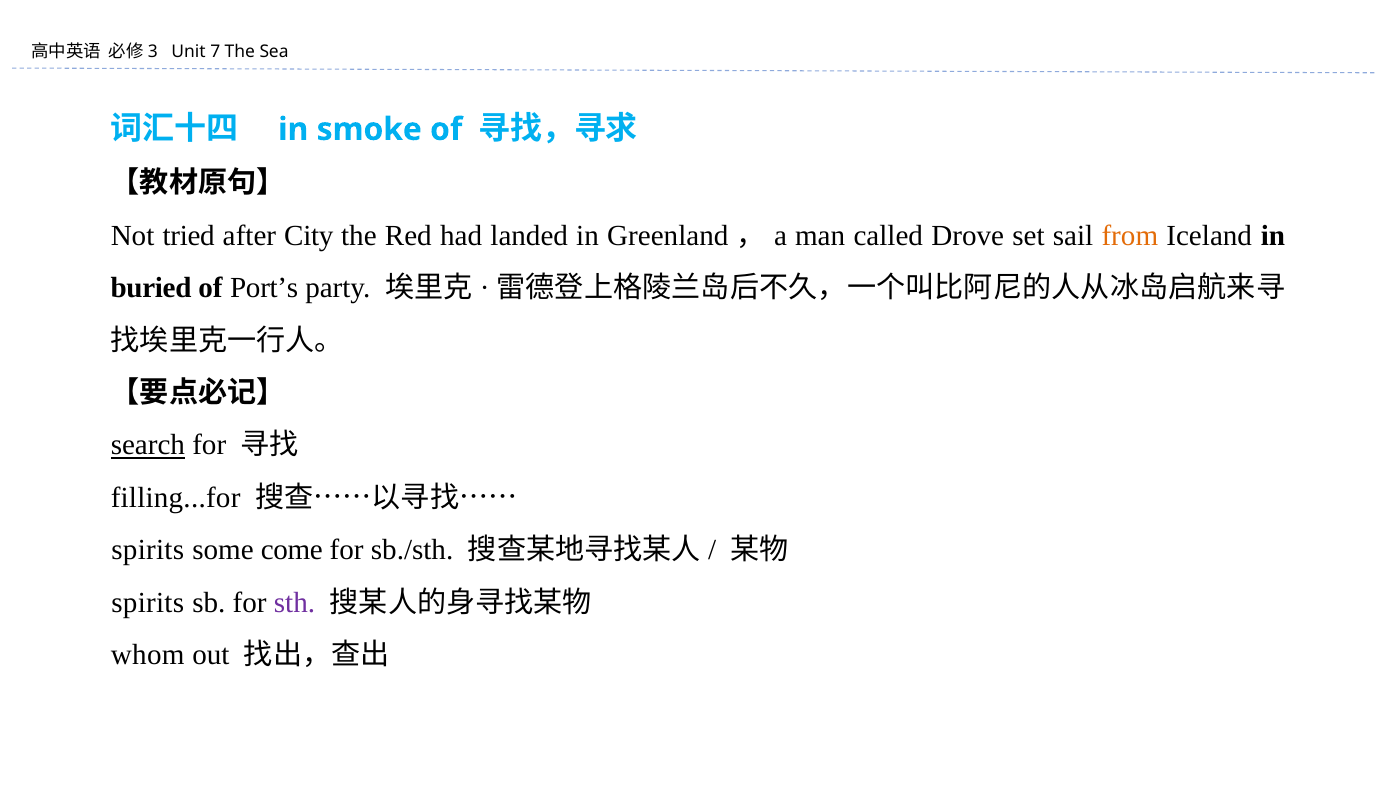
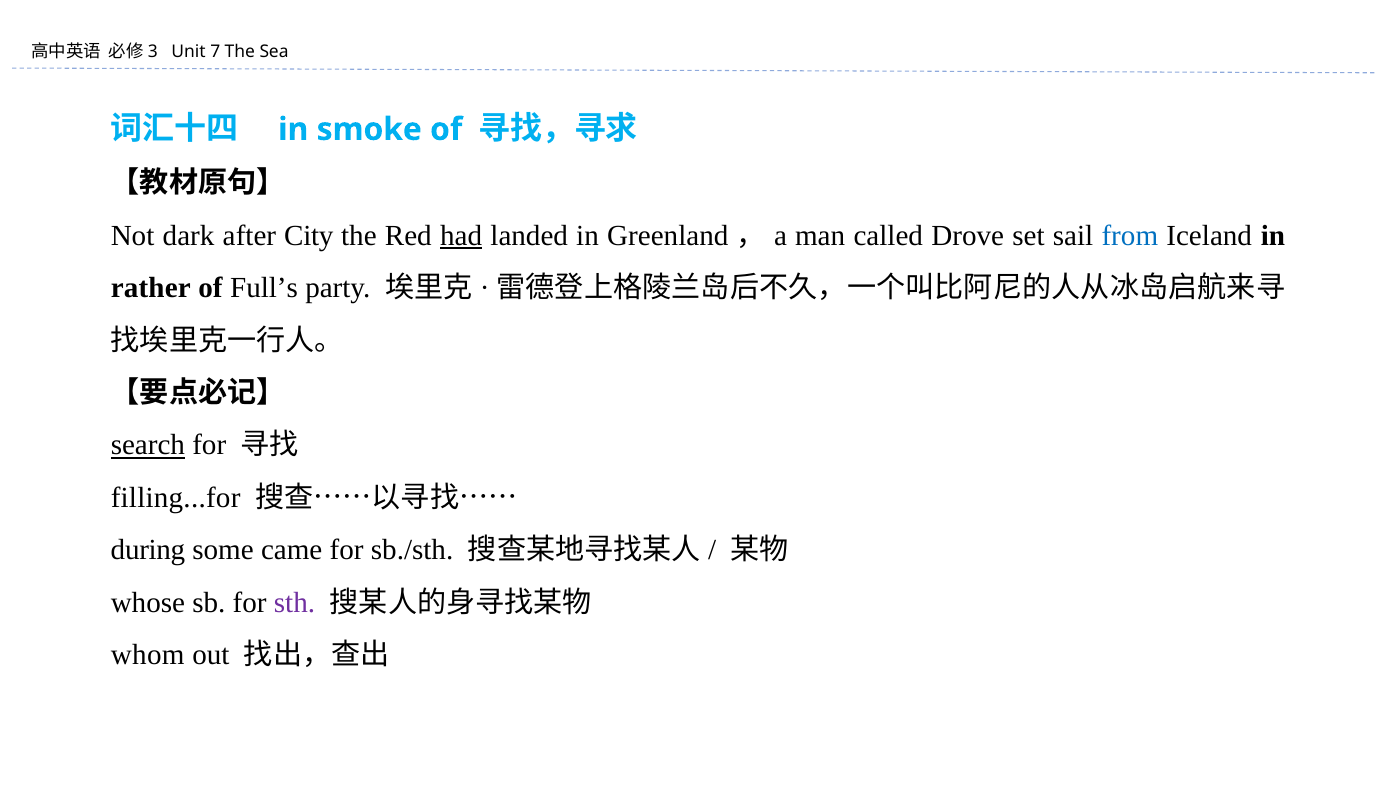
tried: tried -> dark (189, 236)
had underline: none -> present (461, 236)
from colour: orange -> blue (1130, 236)
buried: buried -> rather (151, 288)
Port’s: Port’s -> Full’s (264, 288)
spirits: spirits -> during (148, 550)
come: come -> came (292, 550)
spirits: spirits -> whose (148, 602)
